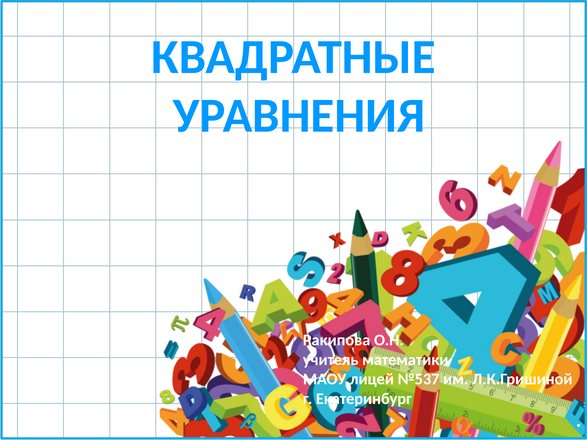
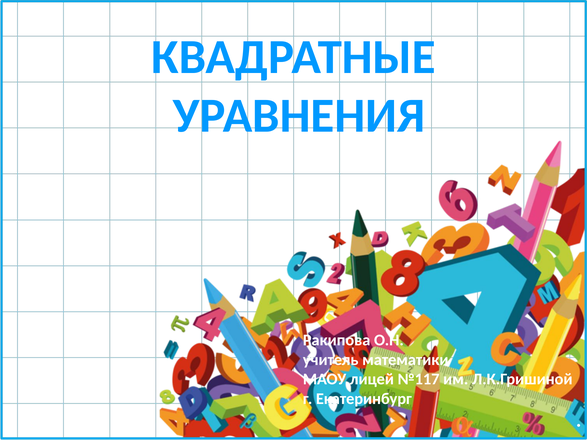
№537: №537 -> №117 (419, 379)
